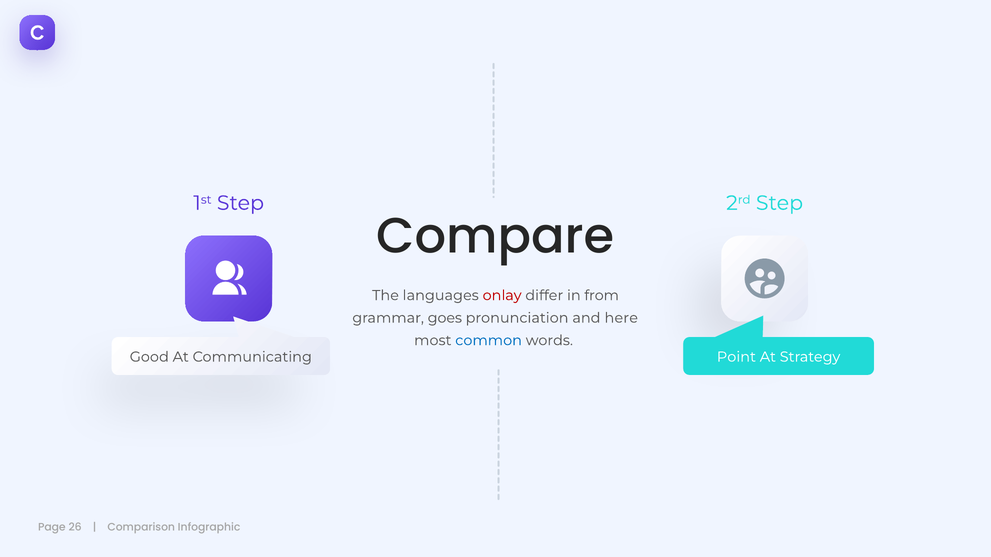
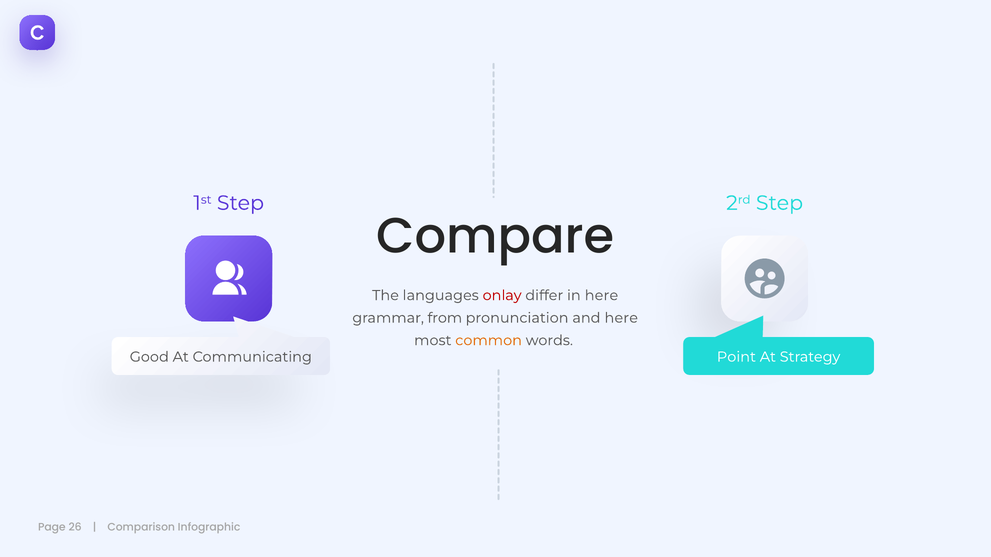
in from: from -> here (601, 296)
goes: goes -> from (445, 318)
common colour: blue -> orange (489, 341)
